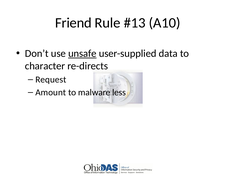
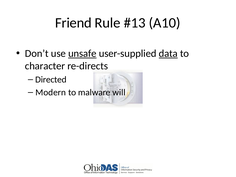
data underline: none -> present (168, 53)
Request: Request -> Directed (51, 80)
Amount: Amount -> Modern (51, 92)
less: less -> will (119, 92)
